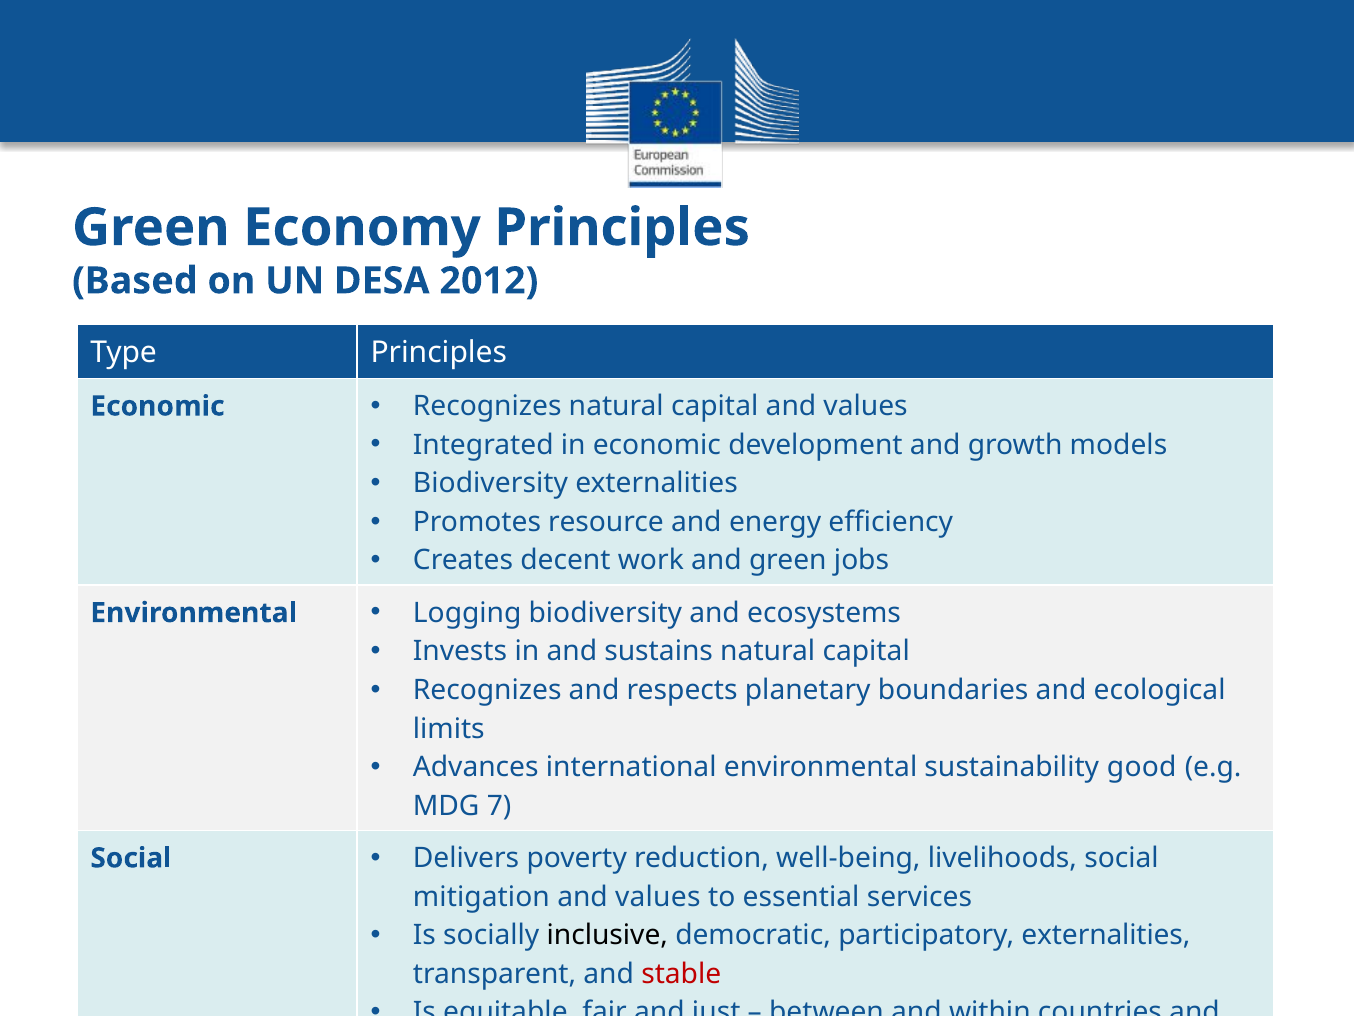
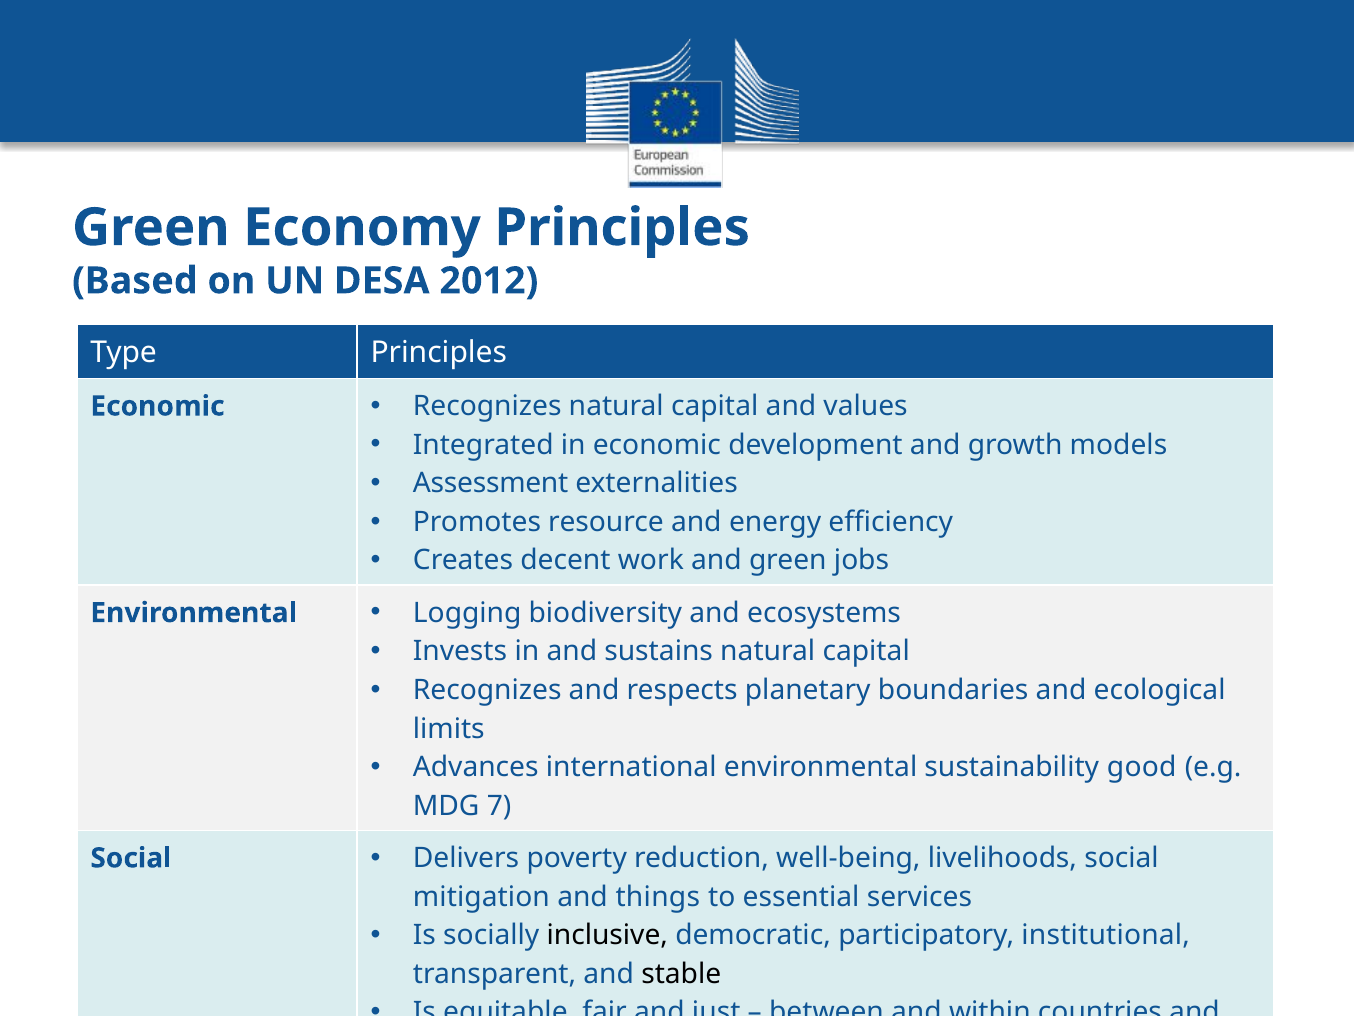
Biodiversity: Biodiversity -> Assessment (491, 483)
values: values -> things (658, 896)
participatory externalities: externalities -> institutional (1106, 935)
stable colour: red -> black (681, 974)
